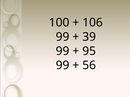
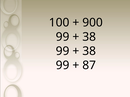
106: 106 -> 900 (93, 23)
39: 39 -> 38 (89, 37)
95: 95 -> 38 (89, 51)
56: 56 -> 87 (89, 66)
